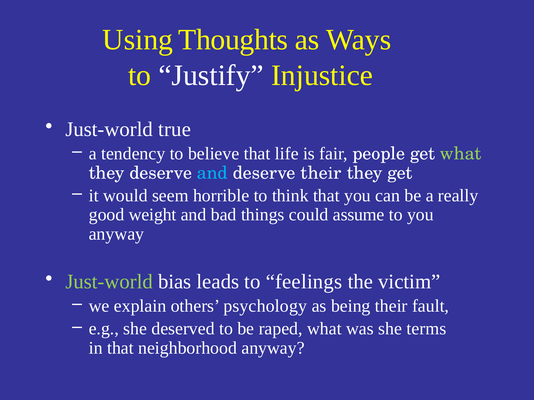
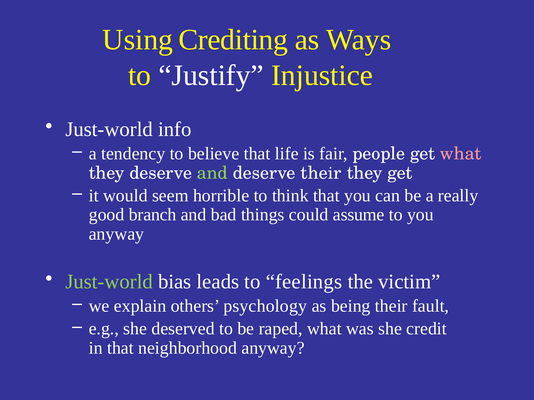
Thoughts: Thoughts -> Crediting (233, 40)
true: true -> info (175, 129)
what colour: light green -> pink (461, 154)
and colour: light blue -> light green (212, 173)
weight: weight -> branch (153, 215)
terms: terms -> credit (427, 329)
